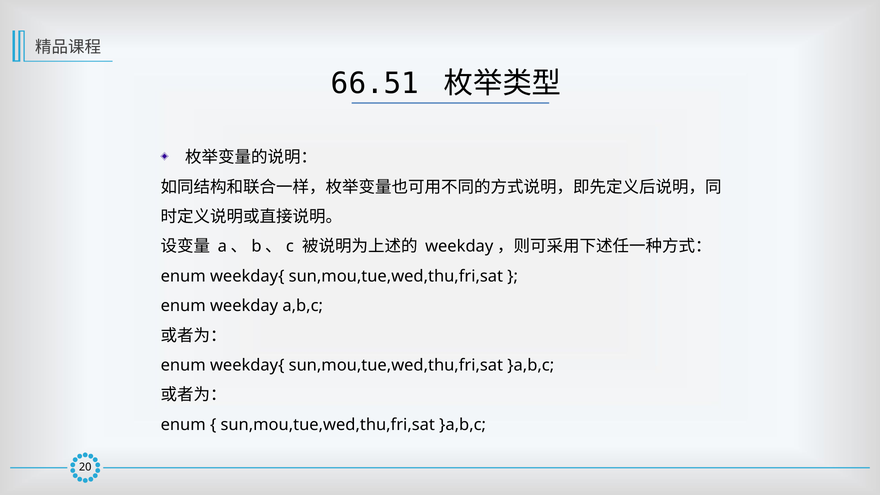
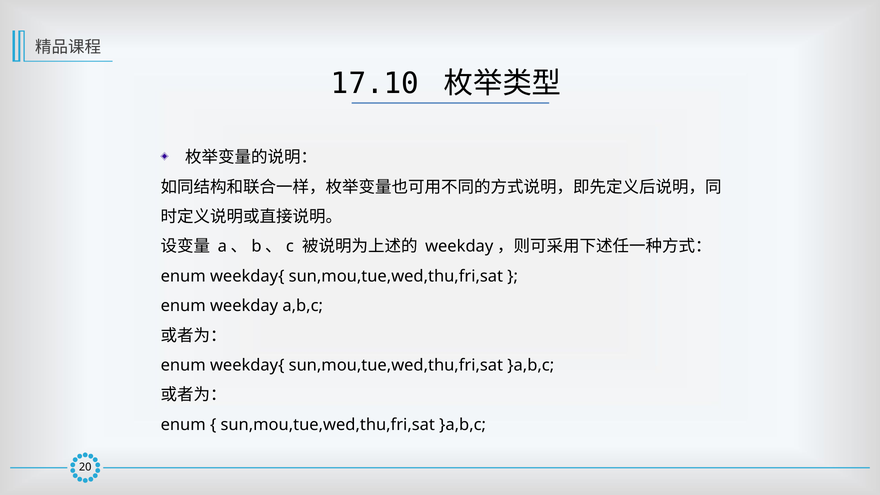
66.51: 66.51 -> 17.10 (375, 84)
